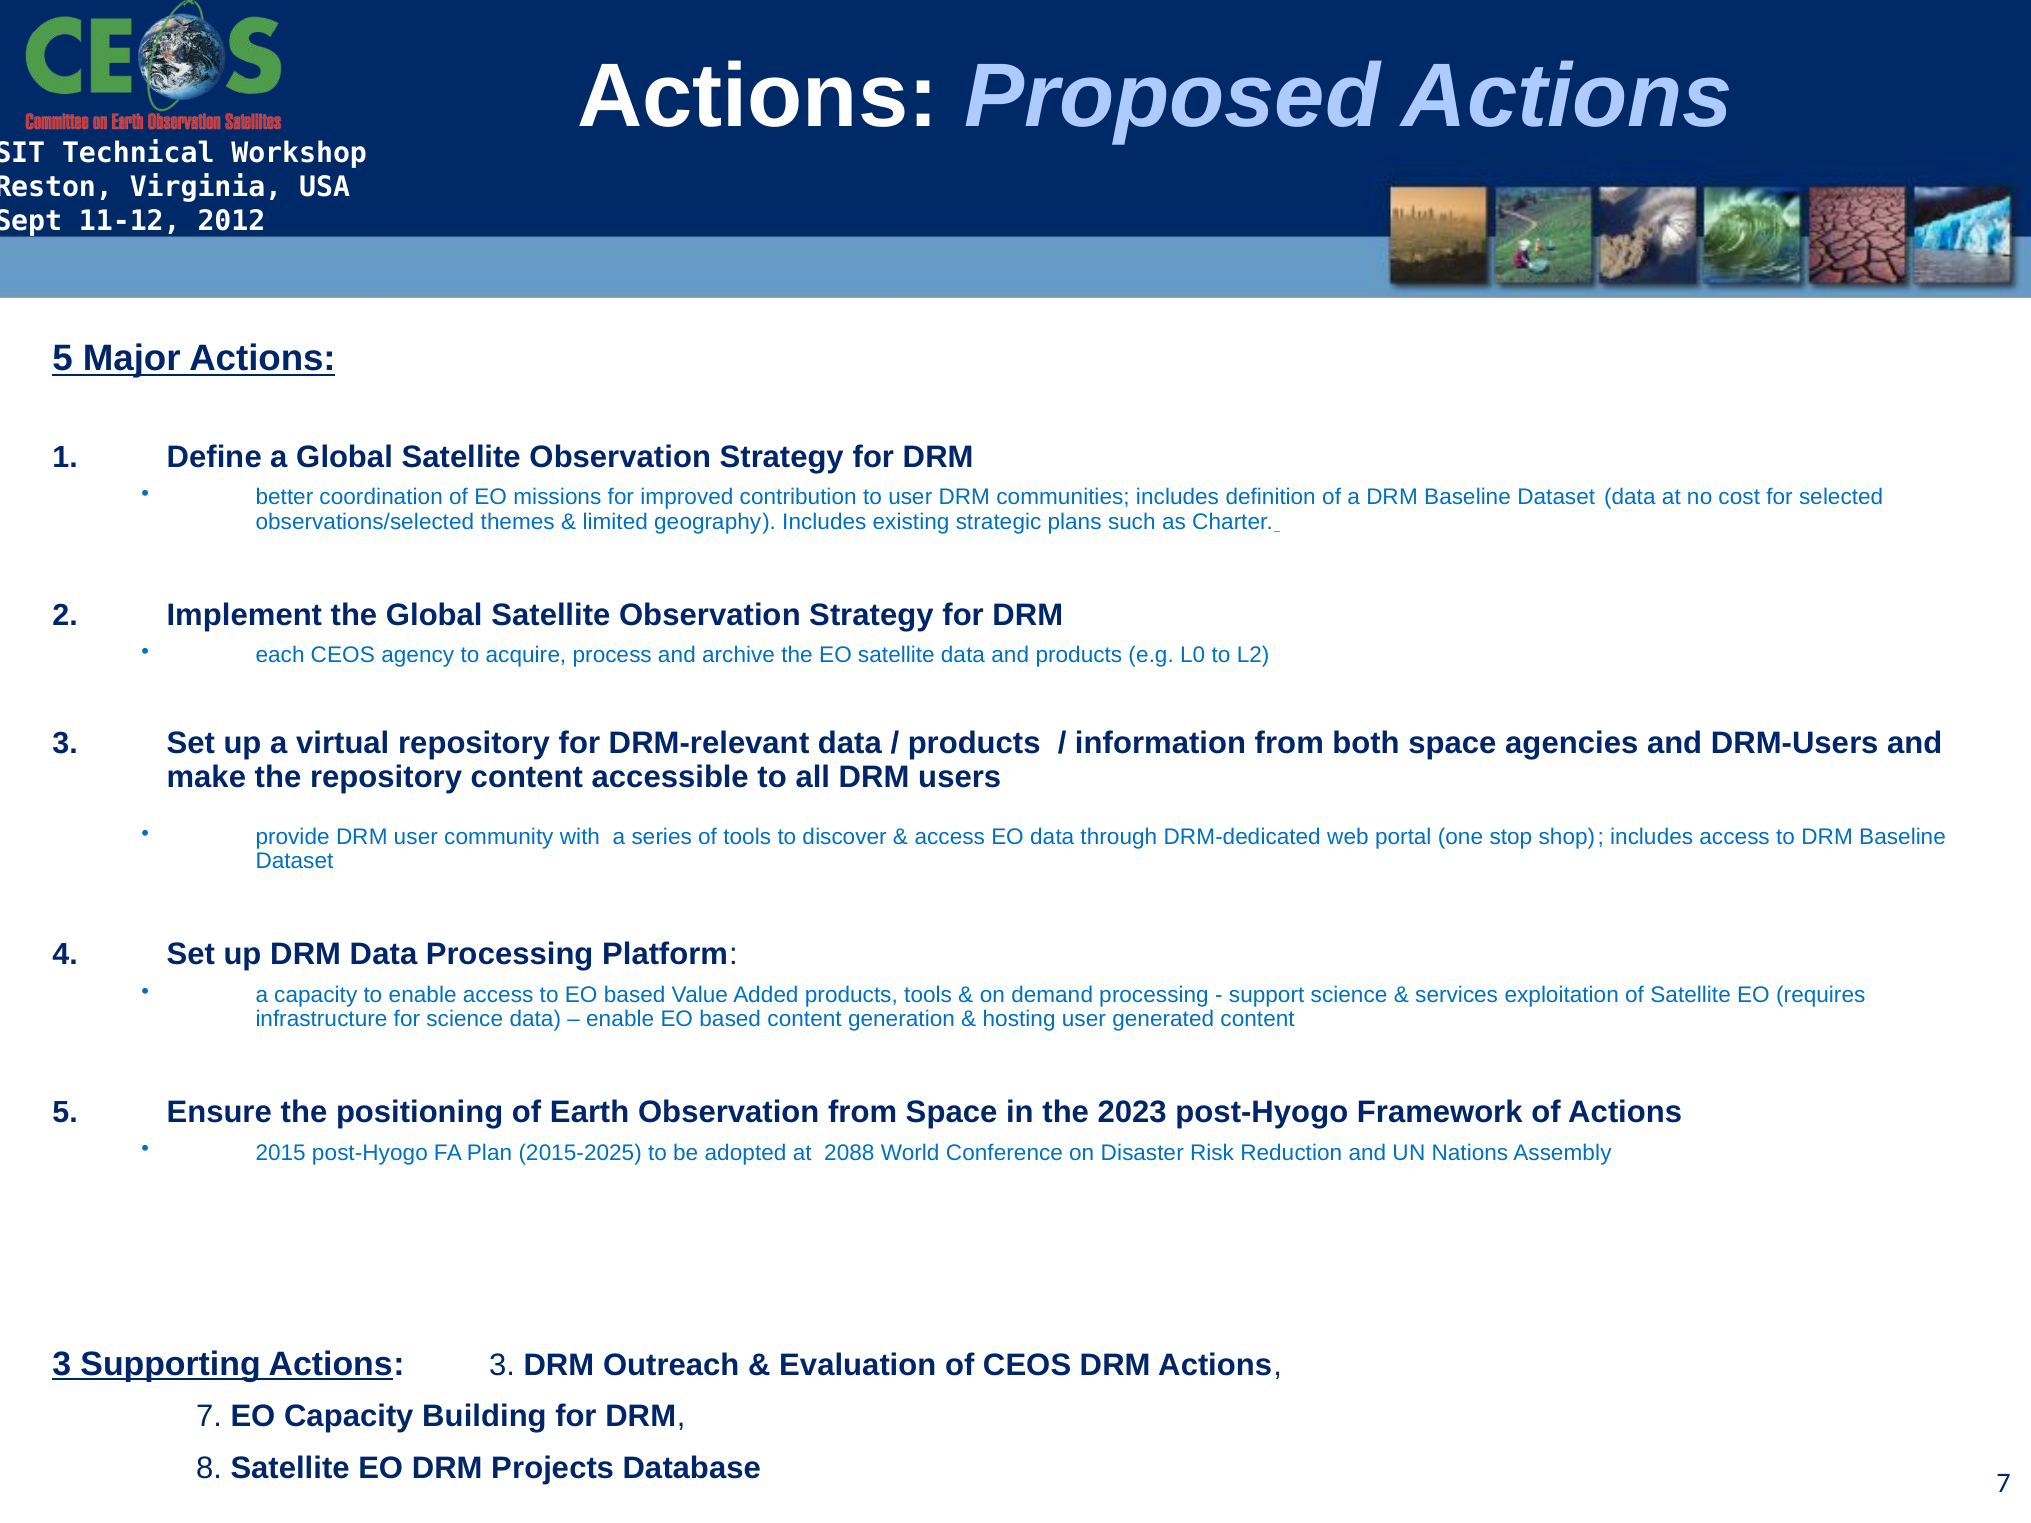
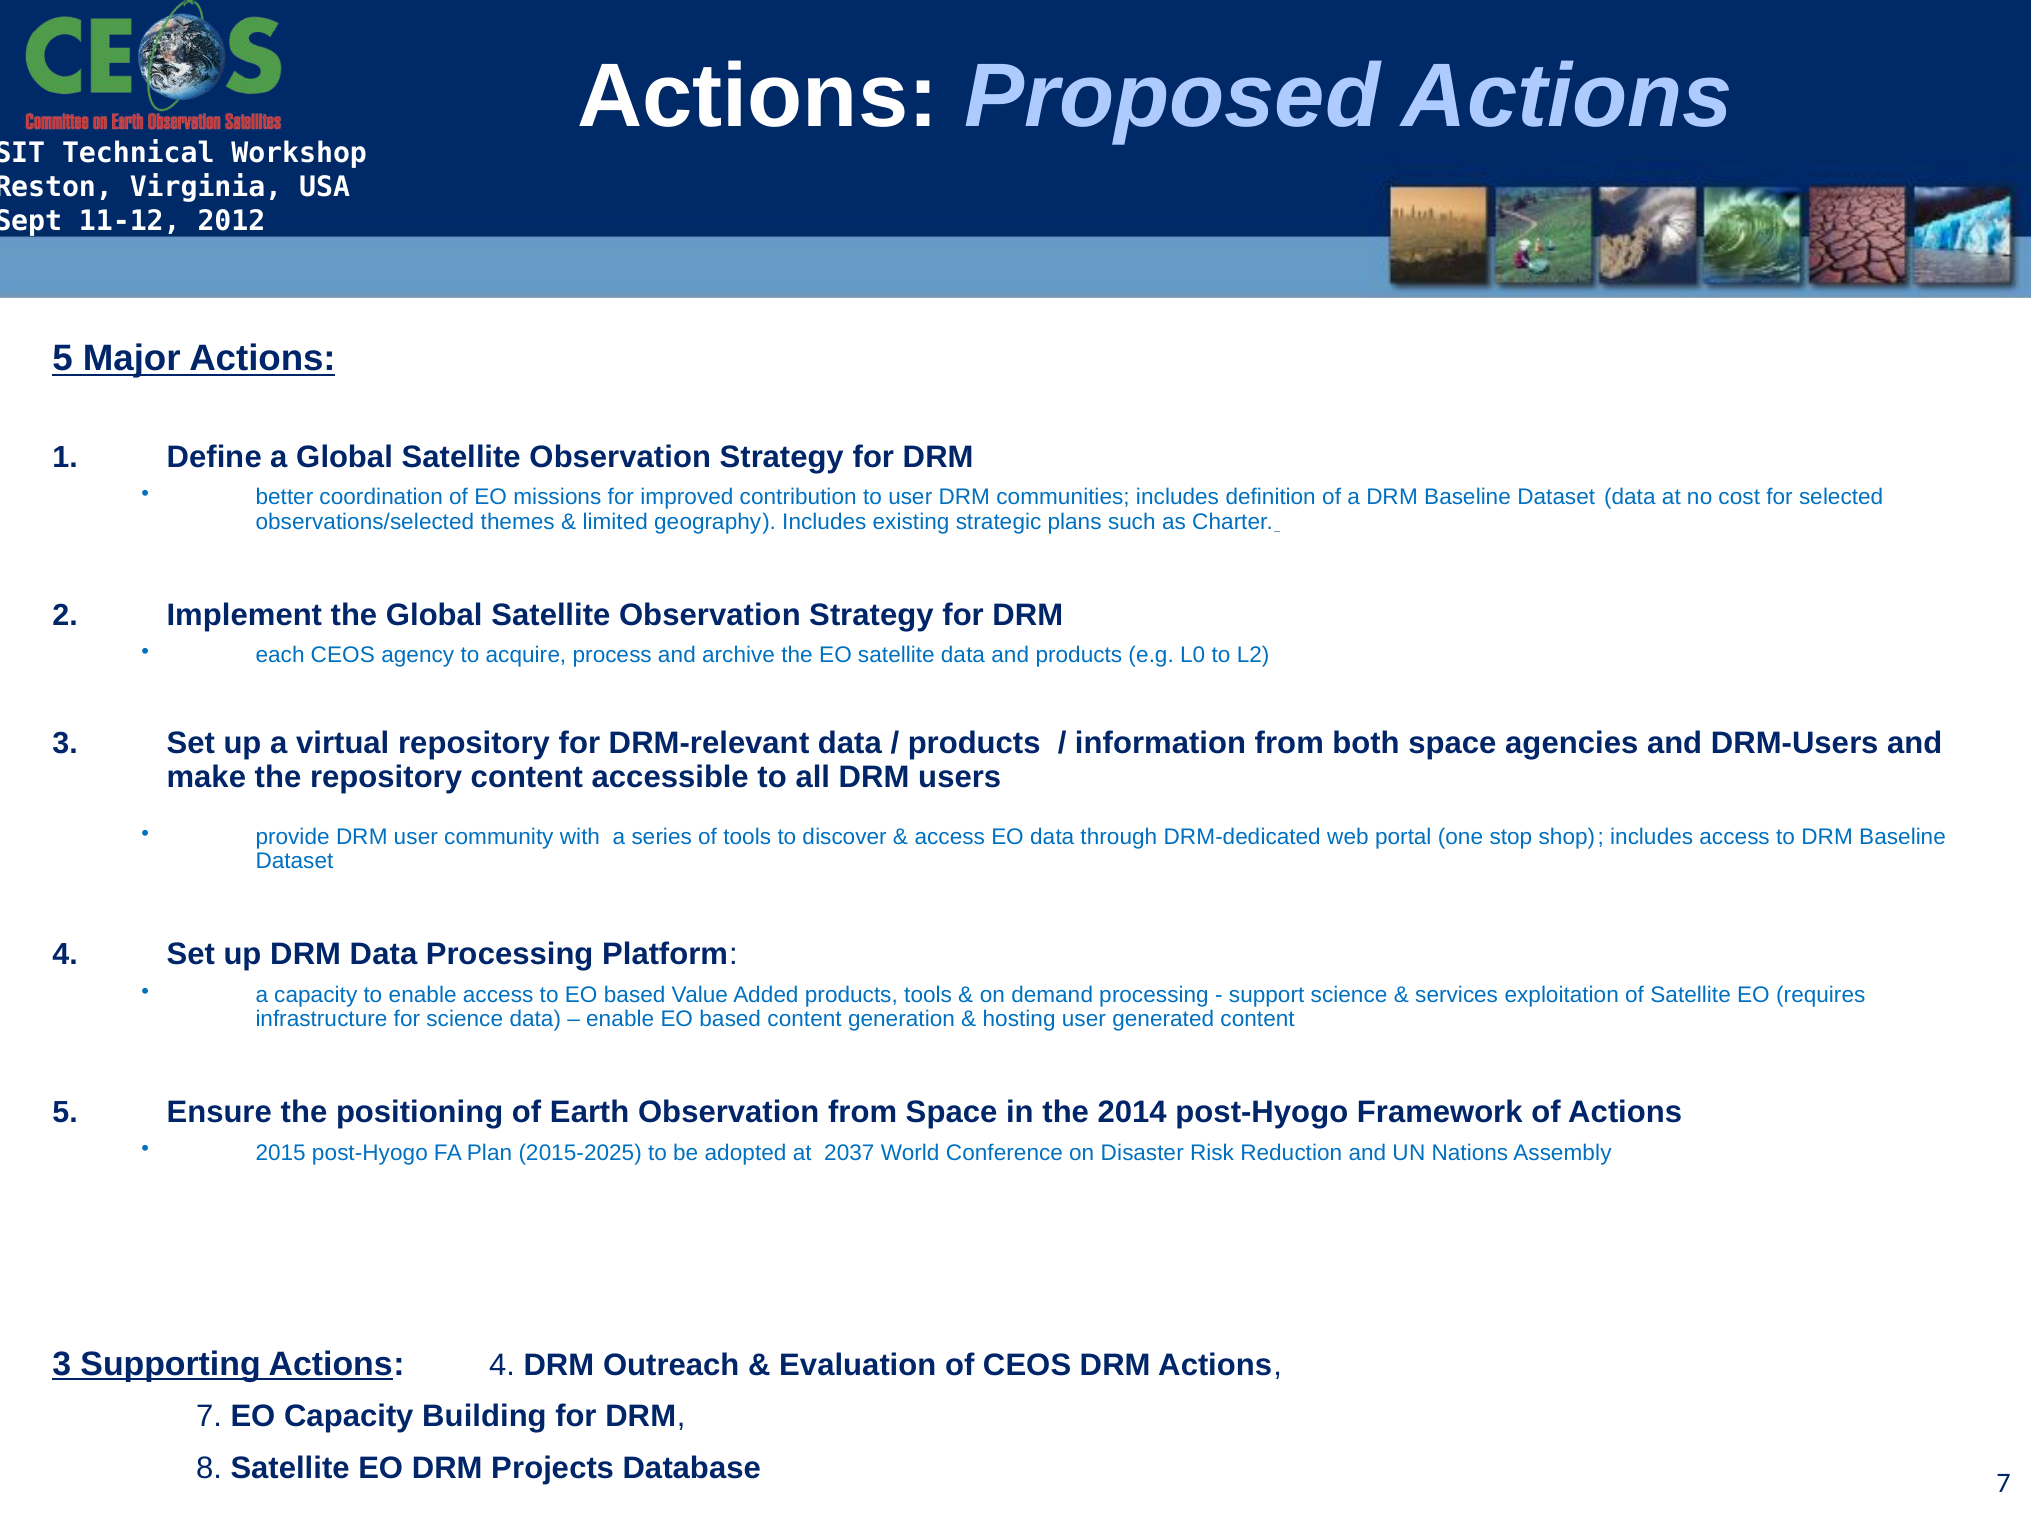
2023: 2023 -> 2014 (1132, 1112)
2088: 2088 -> 2037 (849, 1153)
Actions 3: 3 -> 4 (502, 1365)
